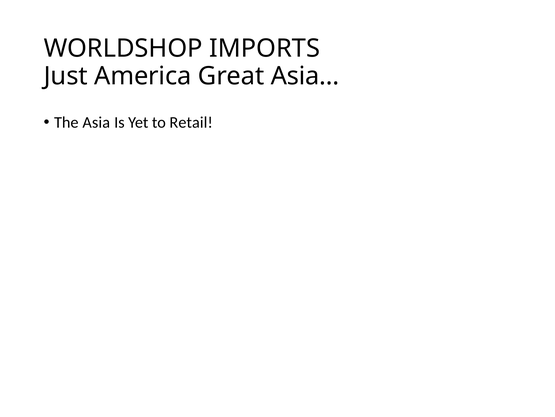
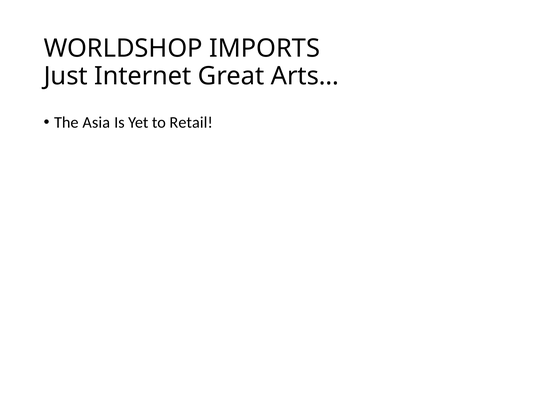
America: America -> Internet (143, 76)
Asia…: Asia… -> Arts… (305, 76)
